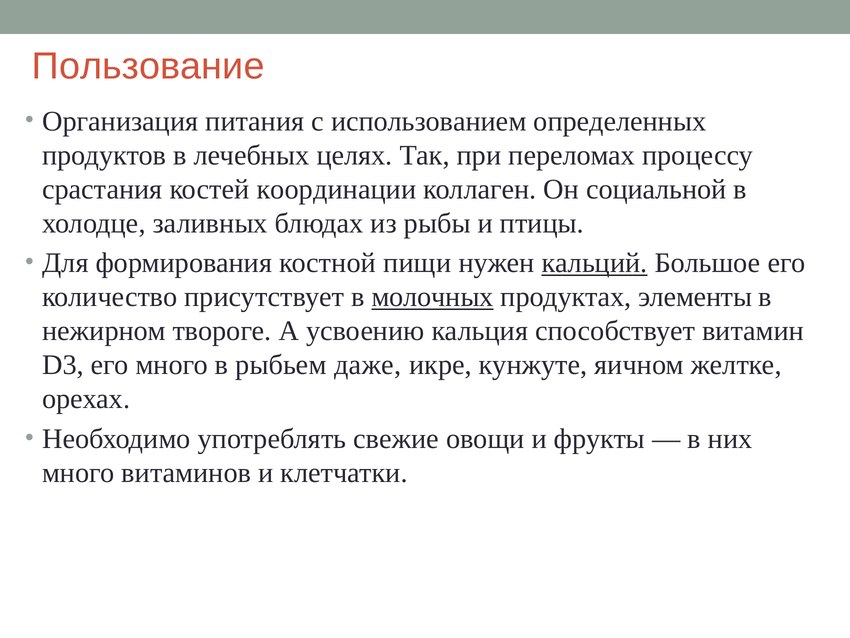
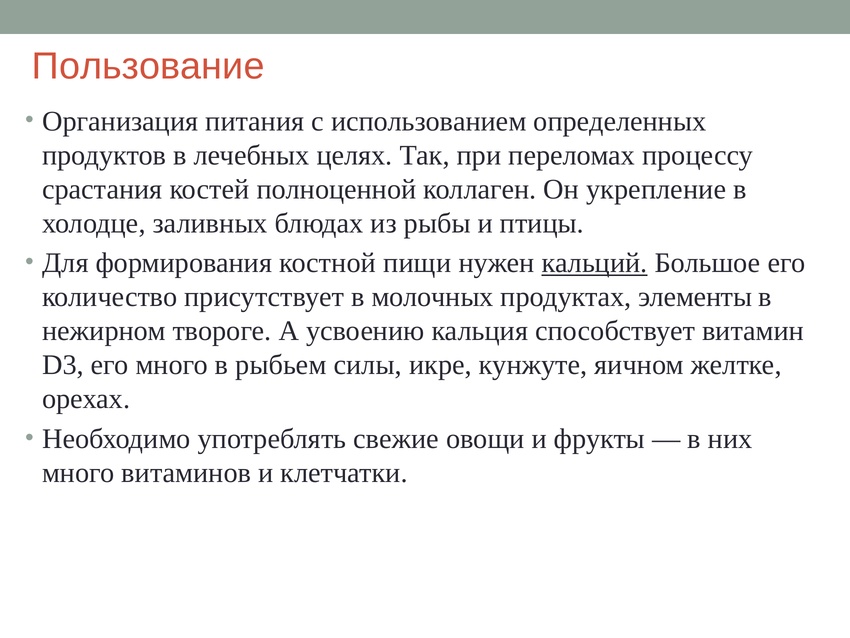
координации: координации -> полноценной (336, 189)
социальной: социальной -> укрепление (656, 189)
молочных underline: present -> none (433, 297)
даже: даже -> силы (368, 365)
